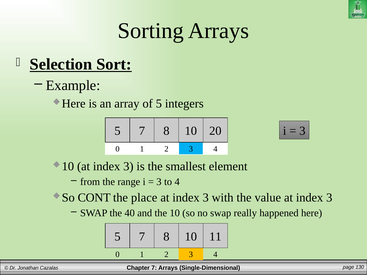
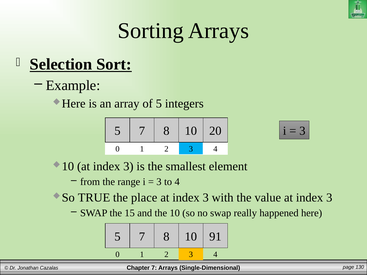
CONT: CONT -> TRUE (94, 198)
40: 40 -> 15 (130, 213)
11: 11 -> 91 (215, 237)
